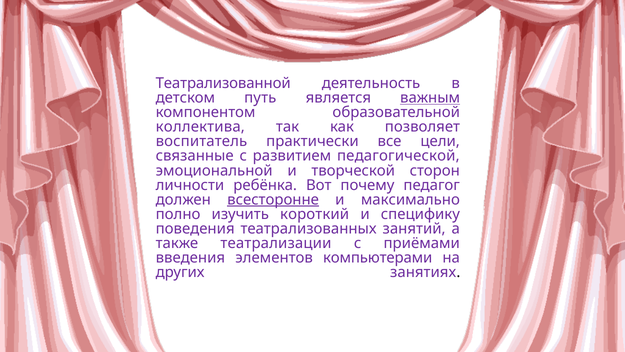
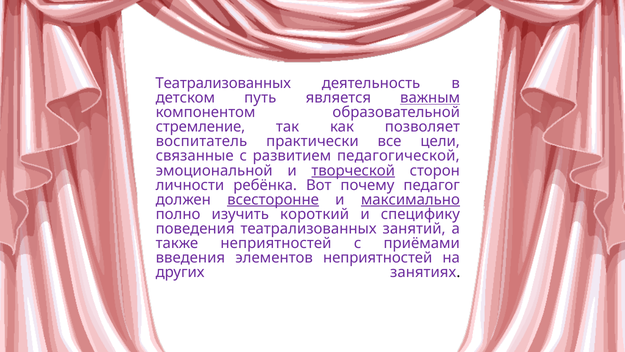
Театрализованной: Театрализованной -> Театрализованных (223, 83)
коллектива: коллектива -> стремление (200, 127)
творческой underline: none -> present (353, 170)
максимально underline: none -> present (410, 199)
также театрализации: театрализации -> неприятностей (276, 243)
элементов компьютерами: компьютерами -> неприятностей (378, 258)
